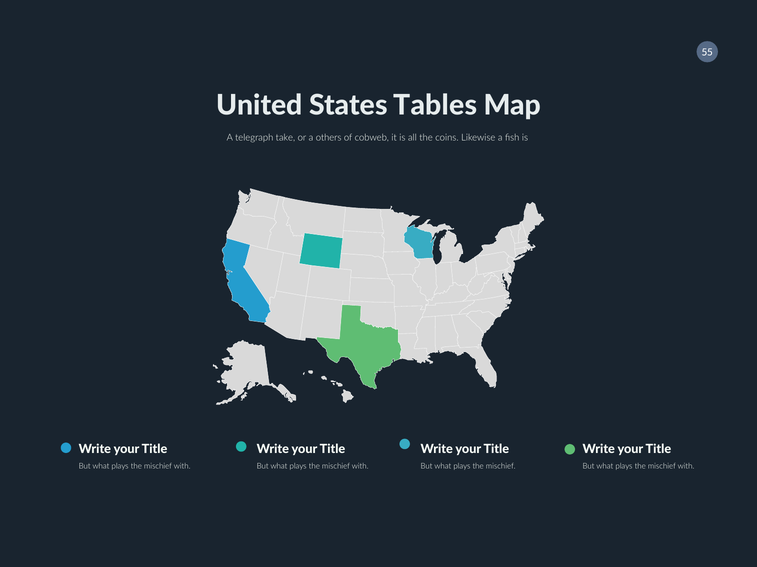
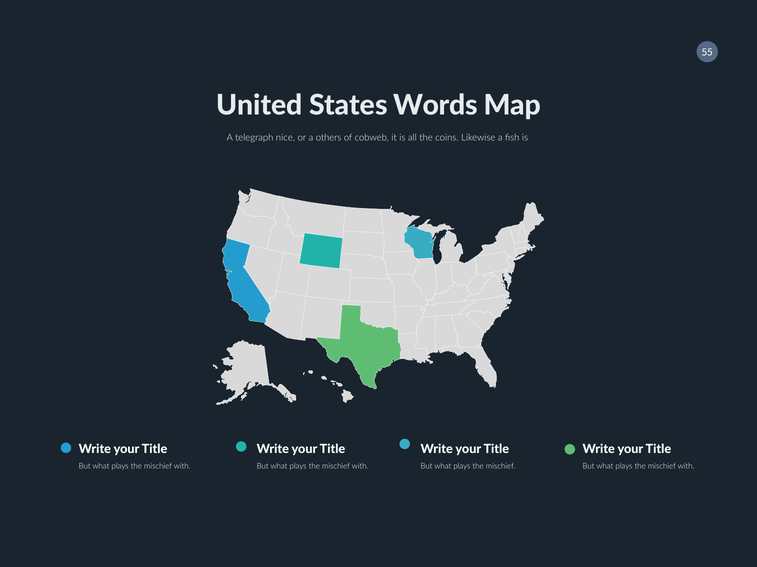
Tables: Tables -> Words (436, 105)
take: take -> nice (285, 138)
